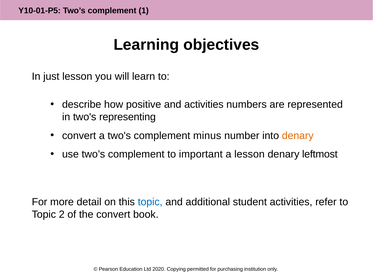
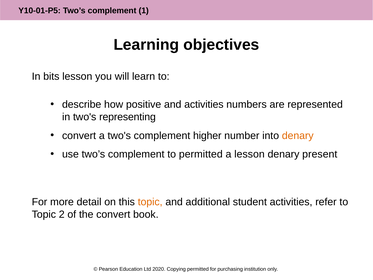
just: just -> bits (51, 76)
minus: minus -> higher (207, 136)
to important: important -> permitted (201, 154)
leftmost: leftmost -> present (320, 154)
topic colour: blue -> orange (150, 202)
